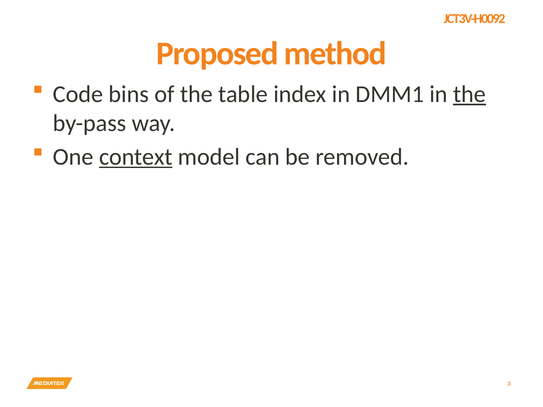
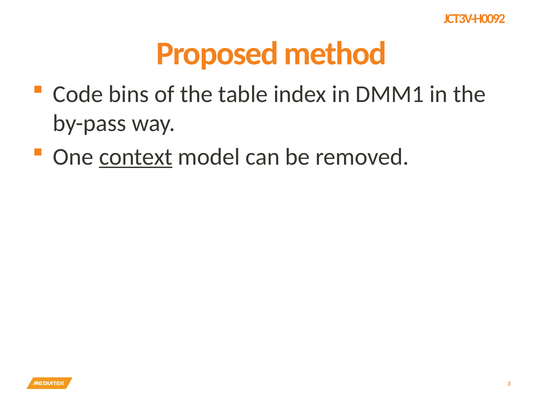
the underline: present -> none (469, 94)
